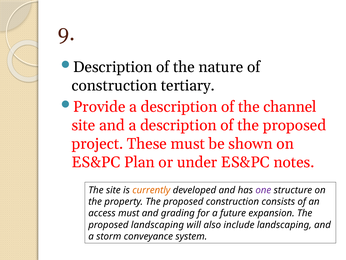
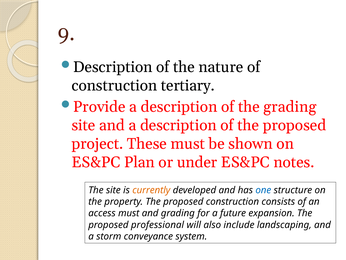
the channel: channel -> grading (290, 107)
one colour: purple -> blue (263, 190)
proposed landscaping: landscaping -> professional (158, 224)
